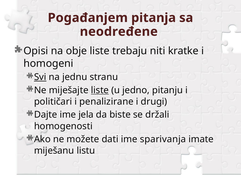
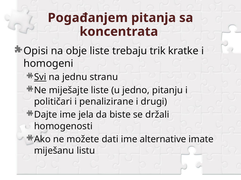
neodređene: neodređene -> koncentrata (119, 32)
niti: niti -> trik (158, 51)
liste underline: present -> none (100, 91)
sparivanja: sparivanja -> alternative (163, 140)
